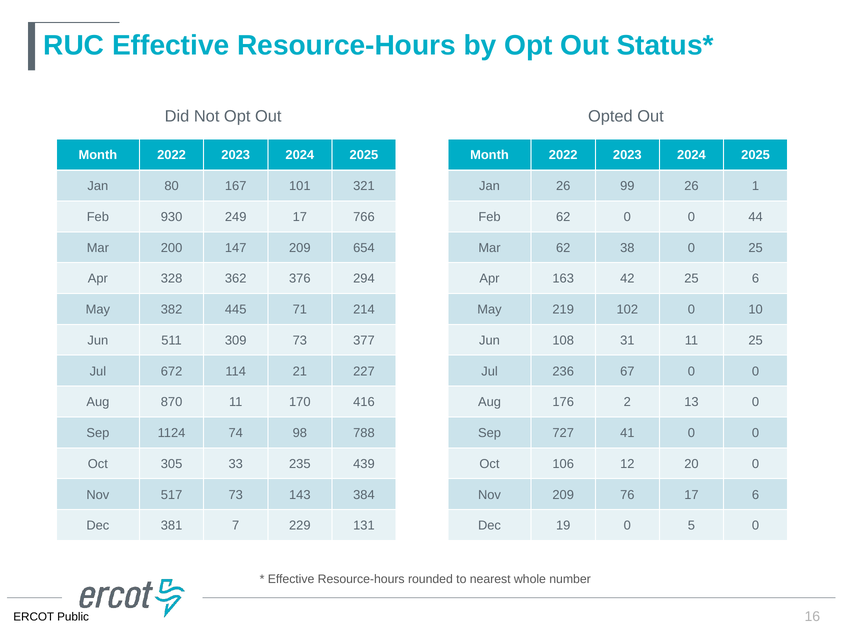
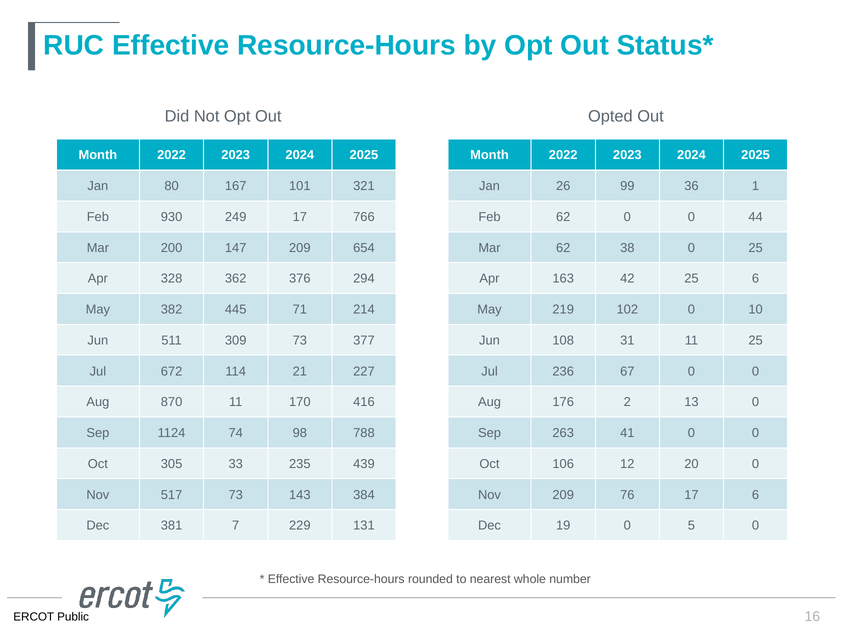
99 26: 26 -> 36 (691, 186)
727: 727 -> 263 (563, 433)
